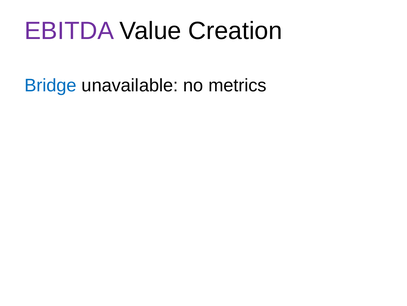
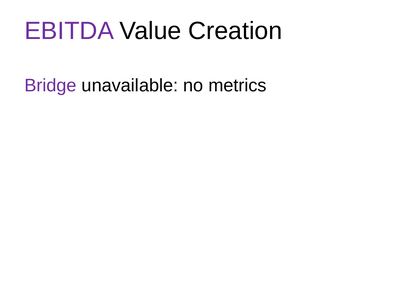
Bridge colour: blue -> purple (50, 85)
